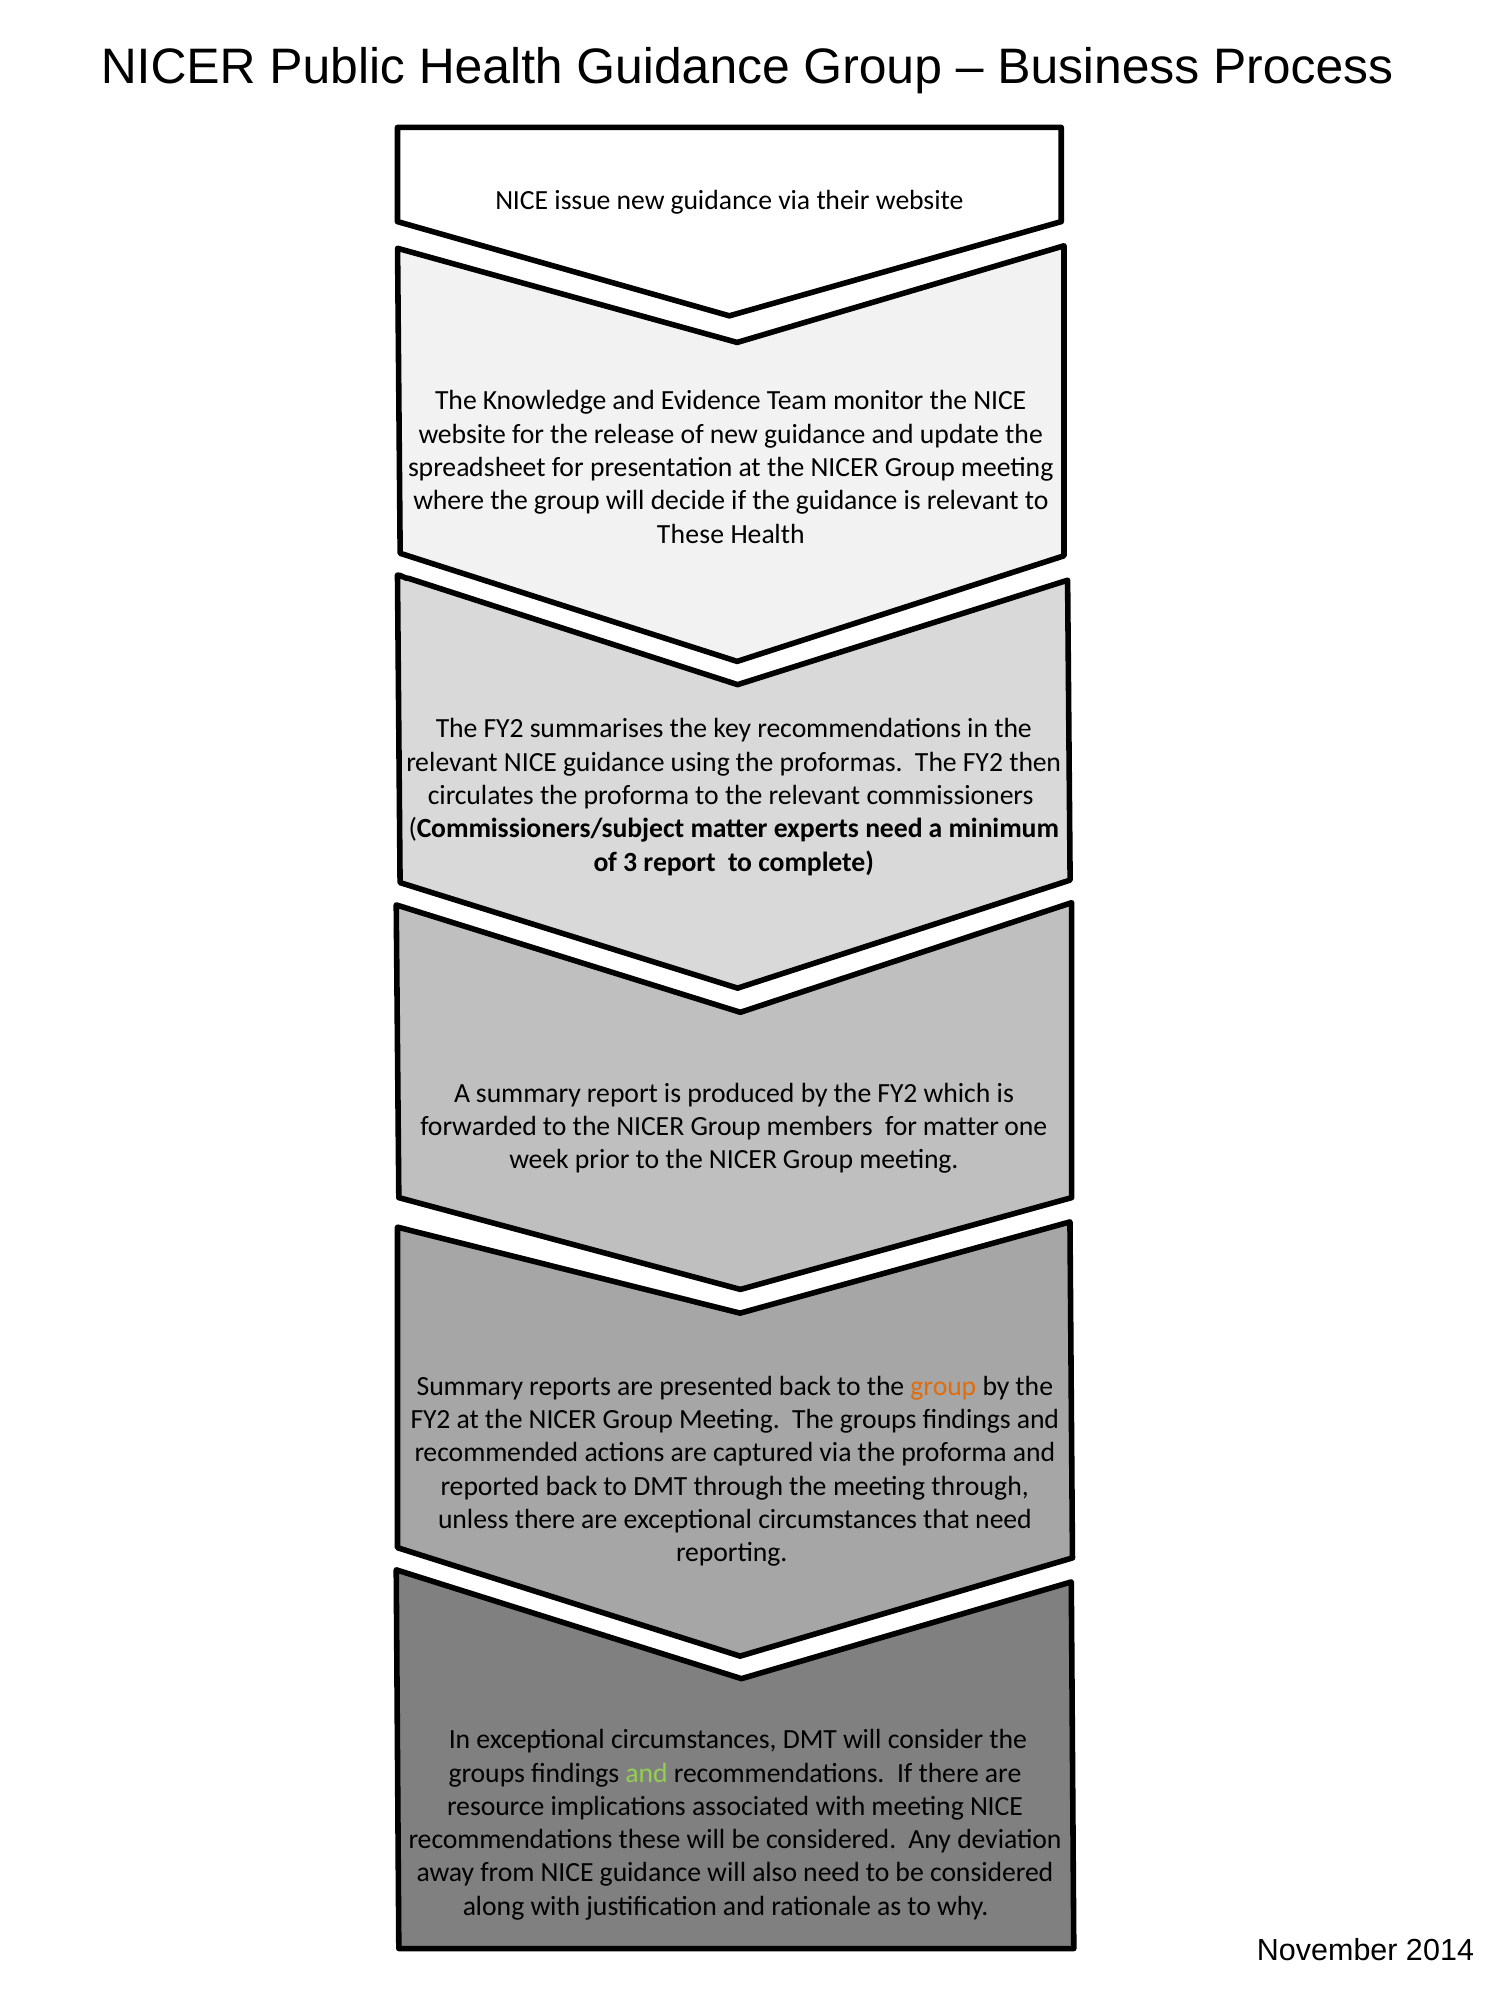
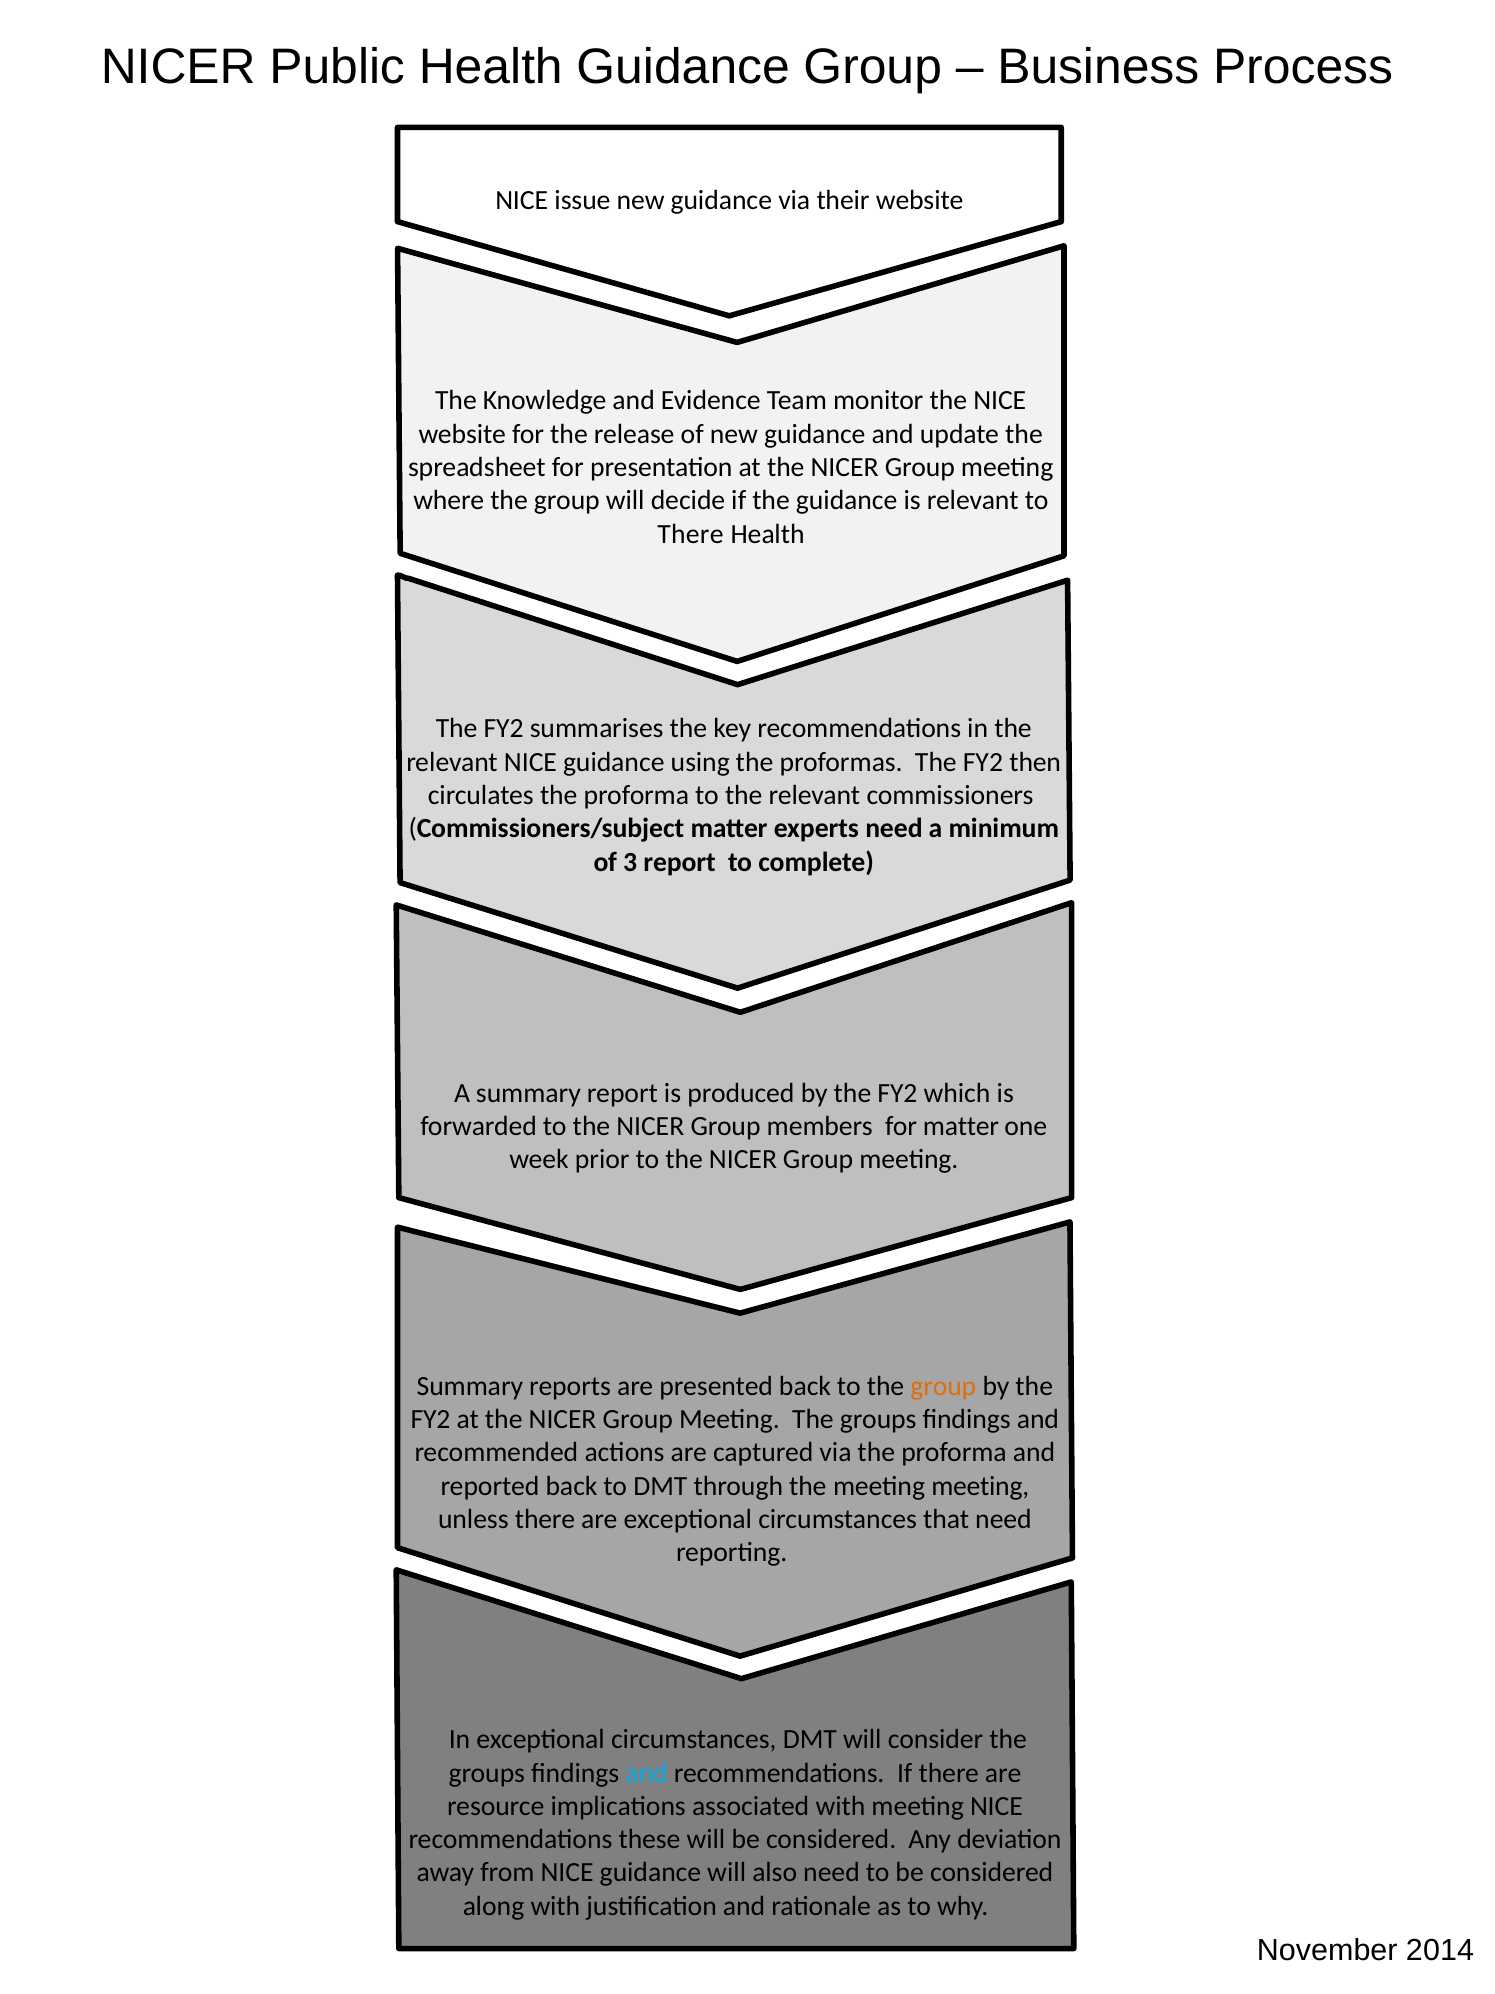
These: These -> There (690, 534)
meeting through: through -> meeting (980, 1485)
and colour: light green -> light blue (646, 1772)
